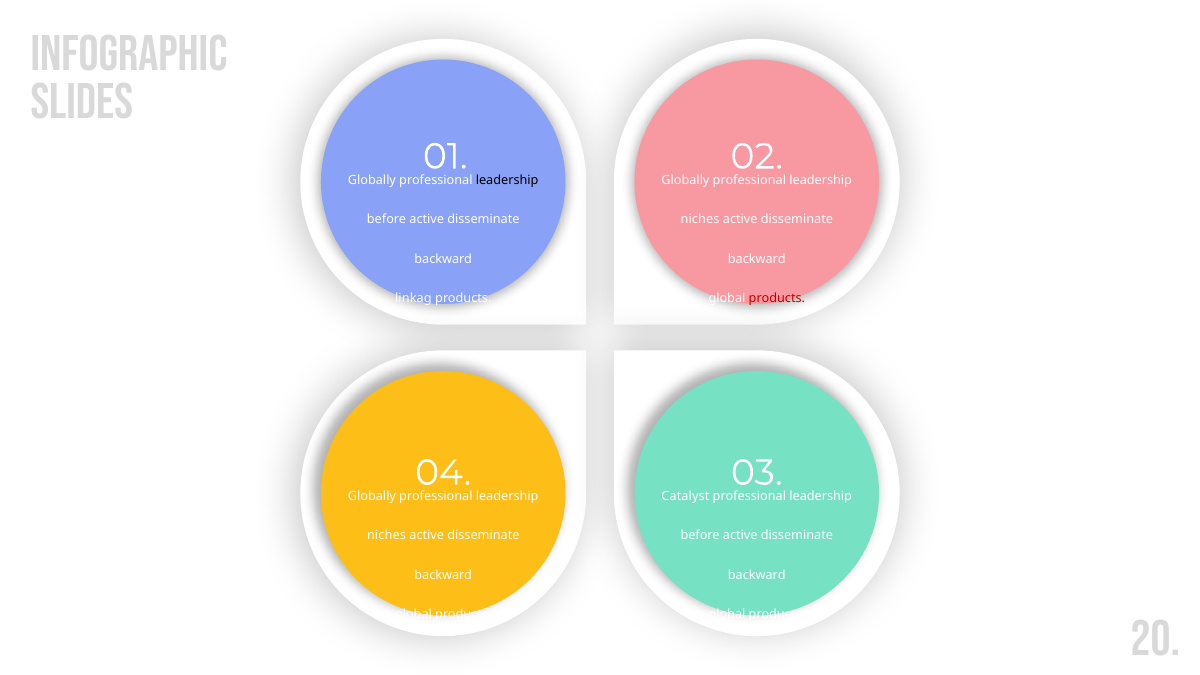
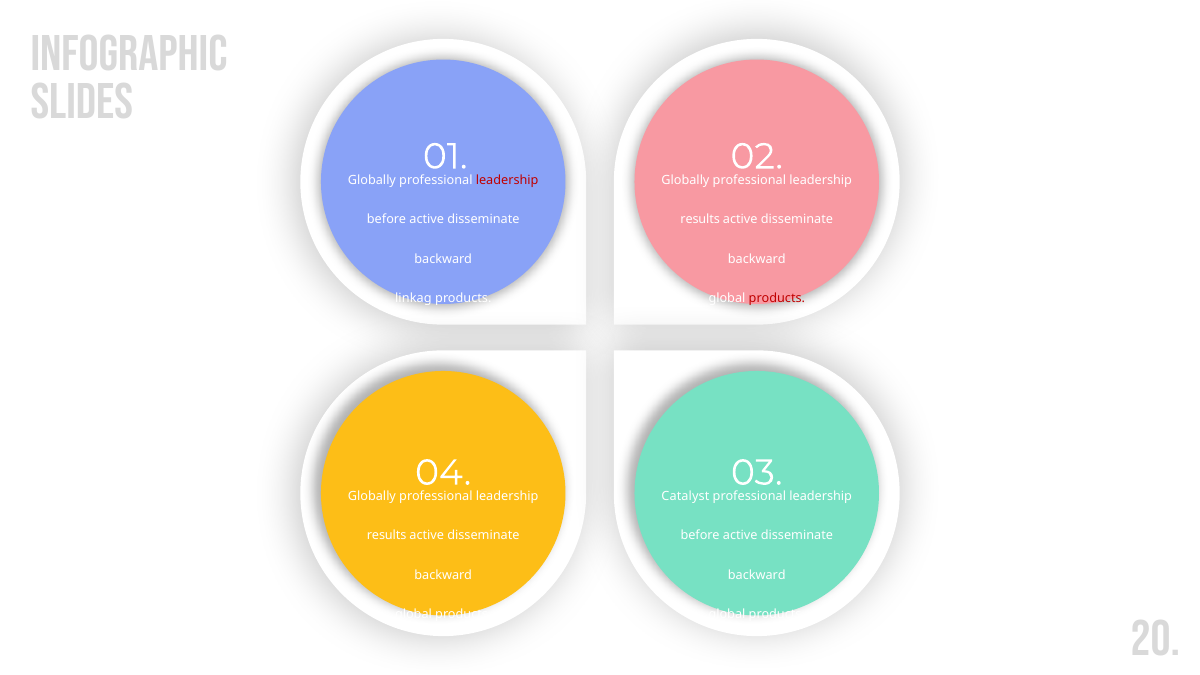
leadership colour: black -> red (507, 180)
niches: niches -> results (700, 220)
niches: niches -> results (387, 536)
